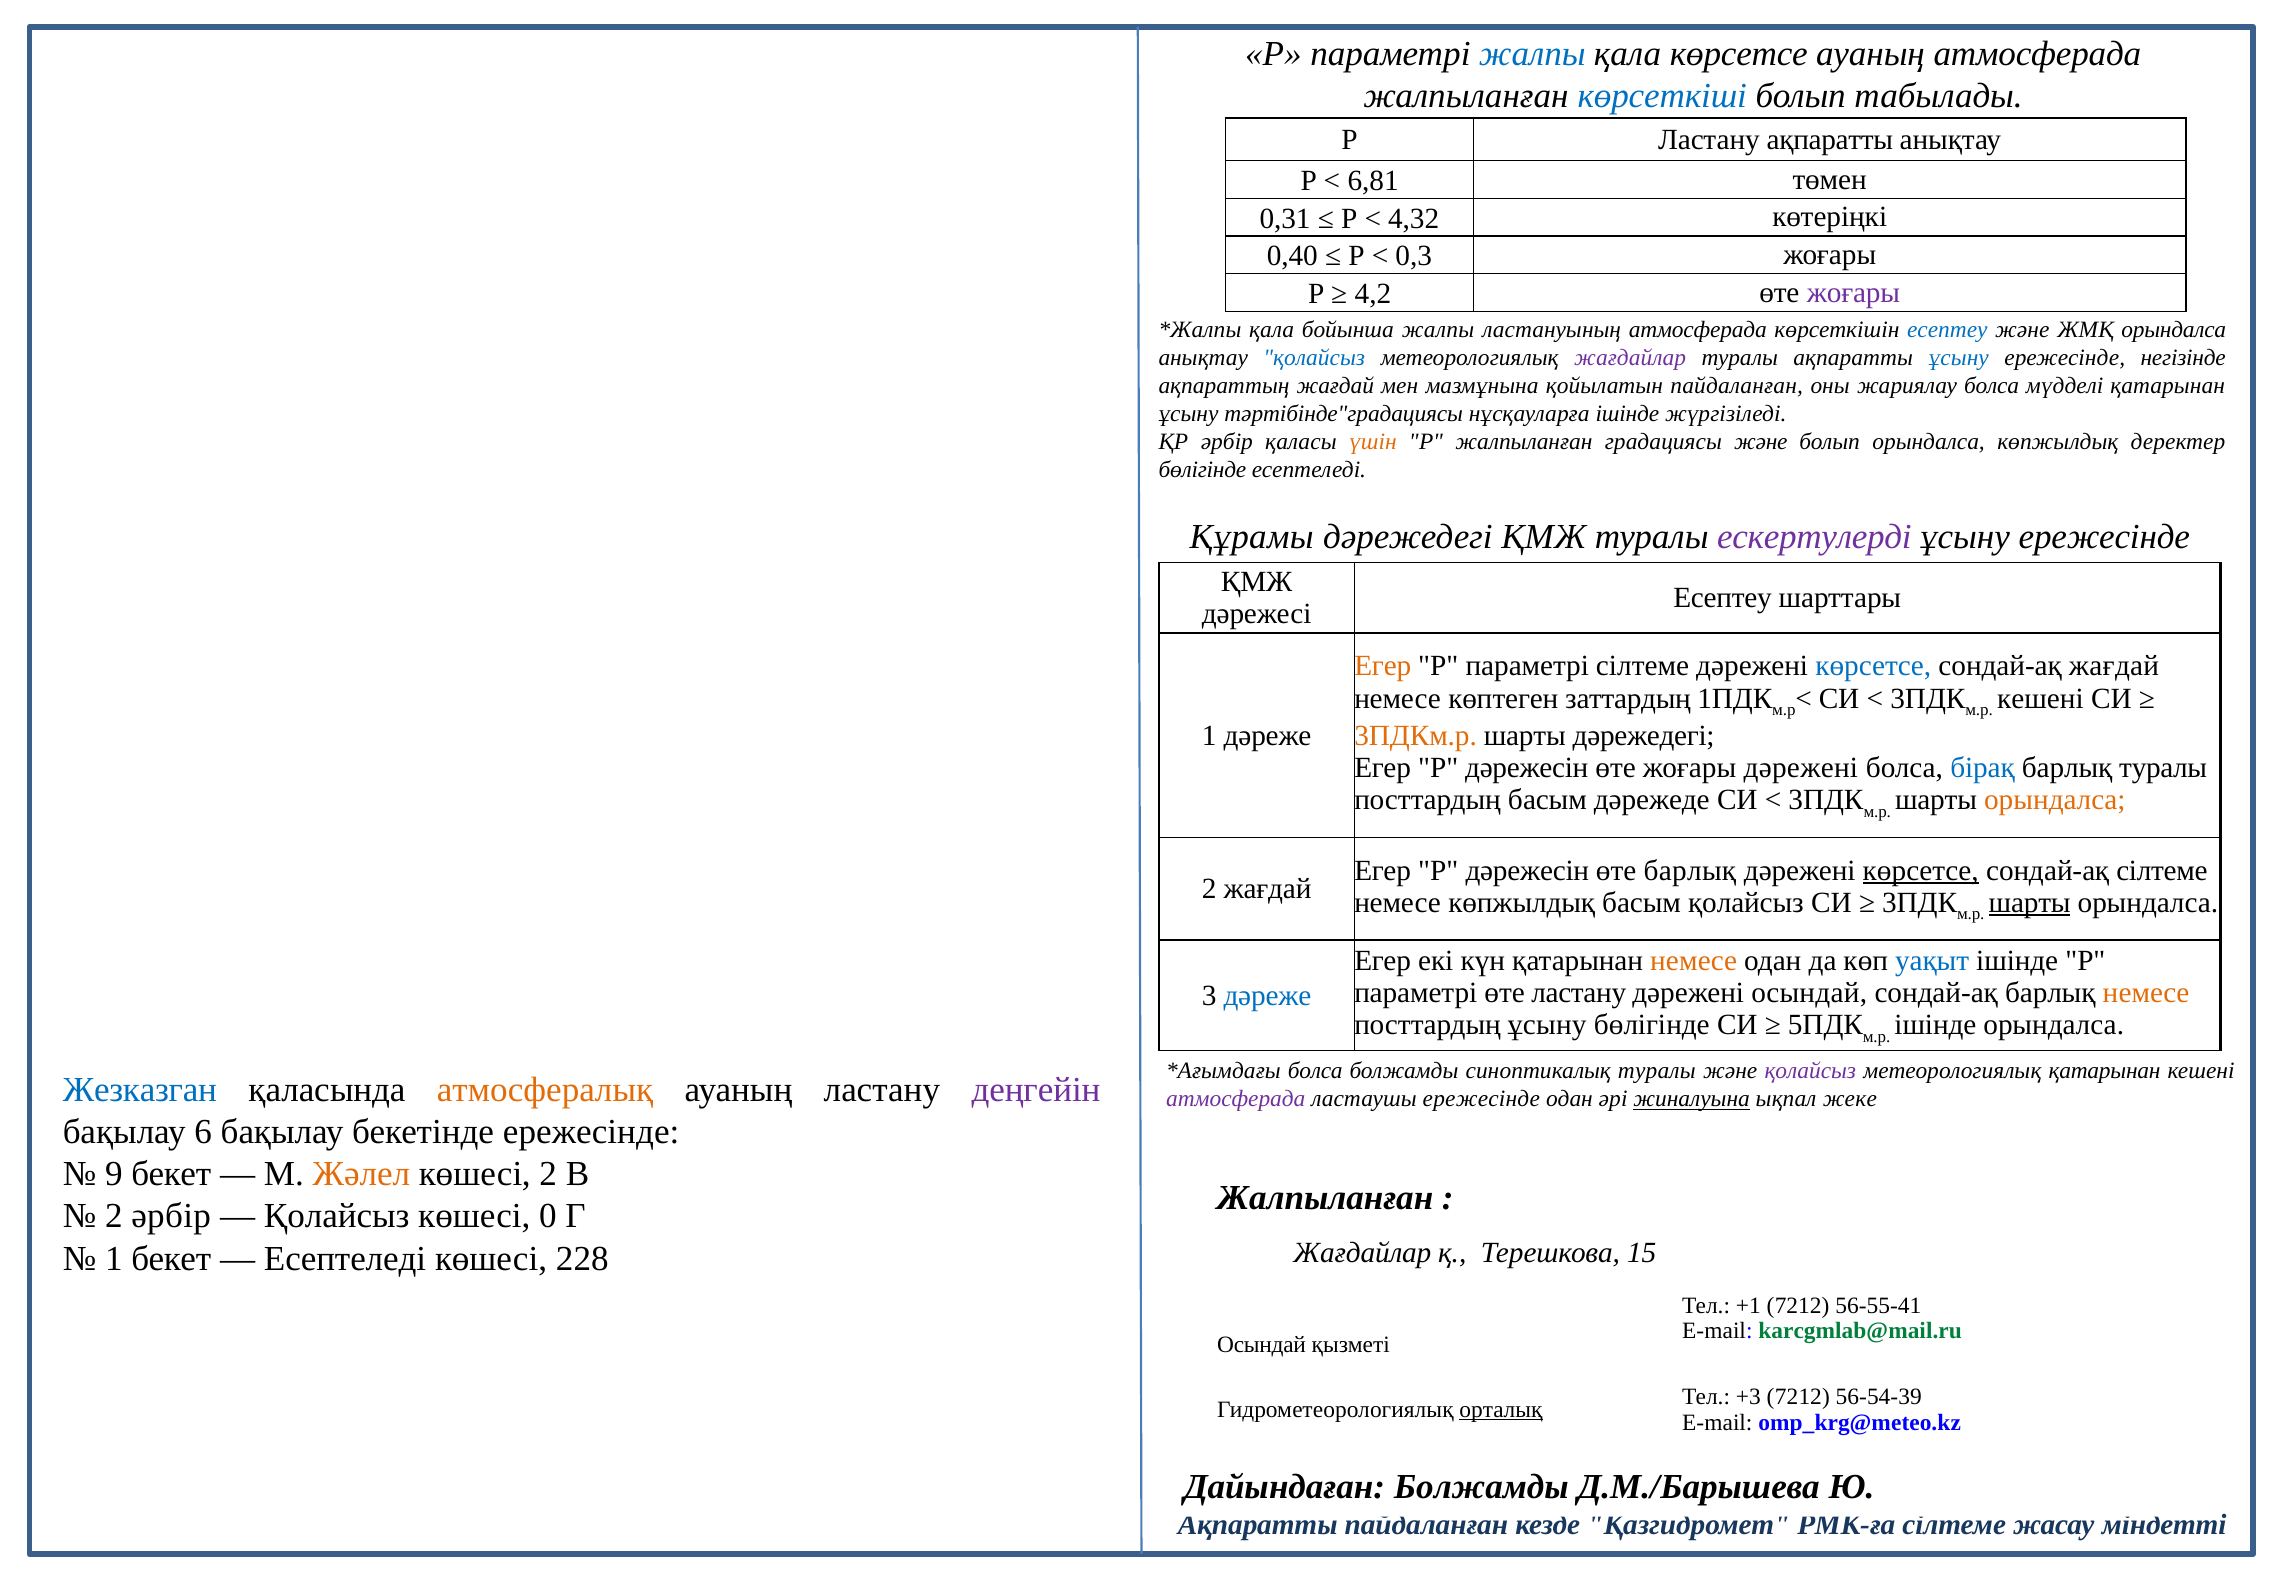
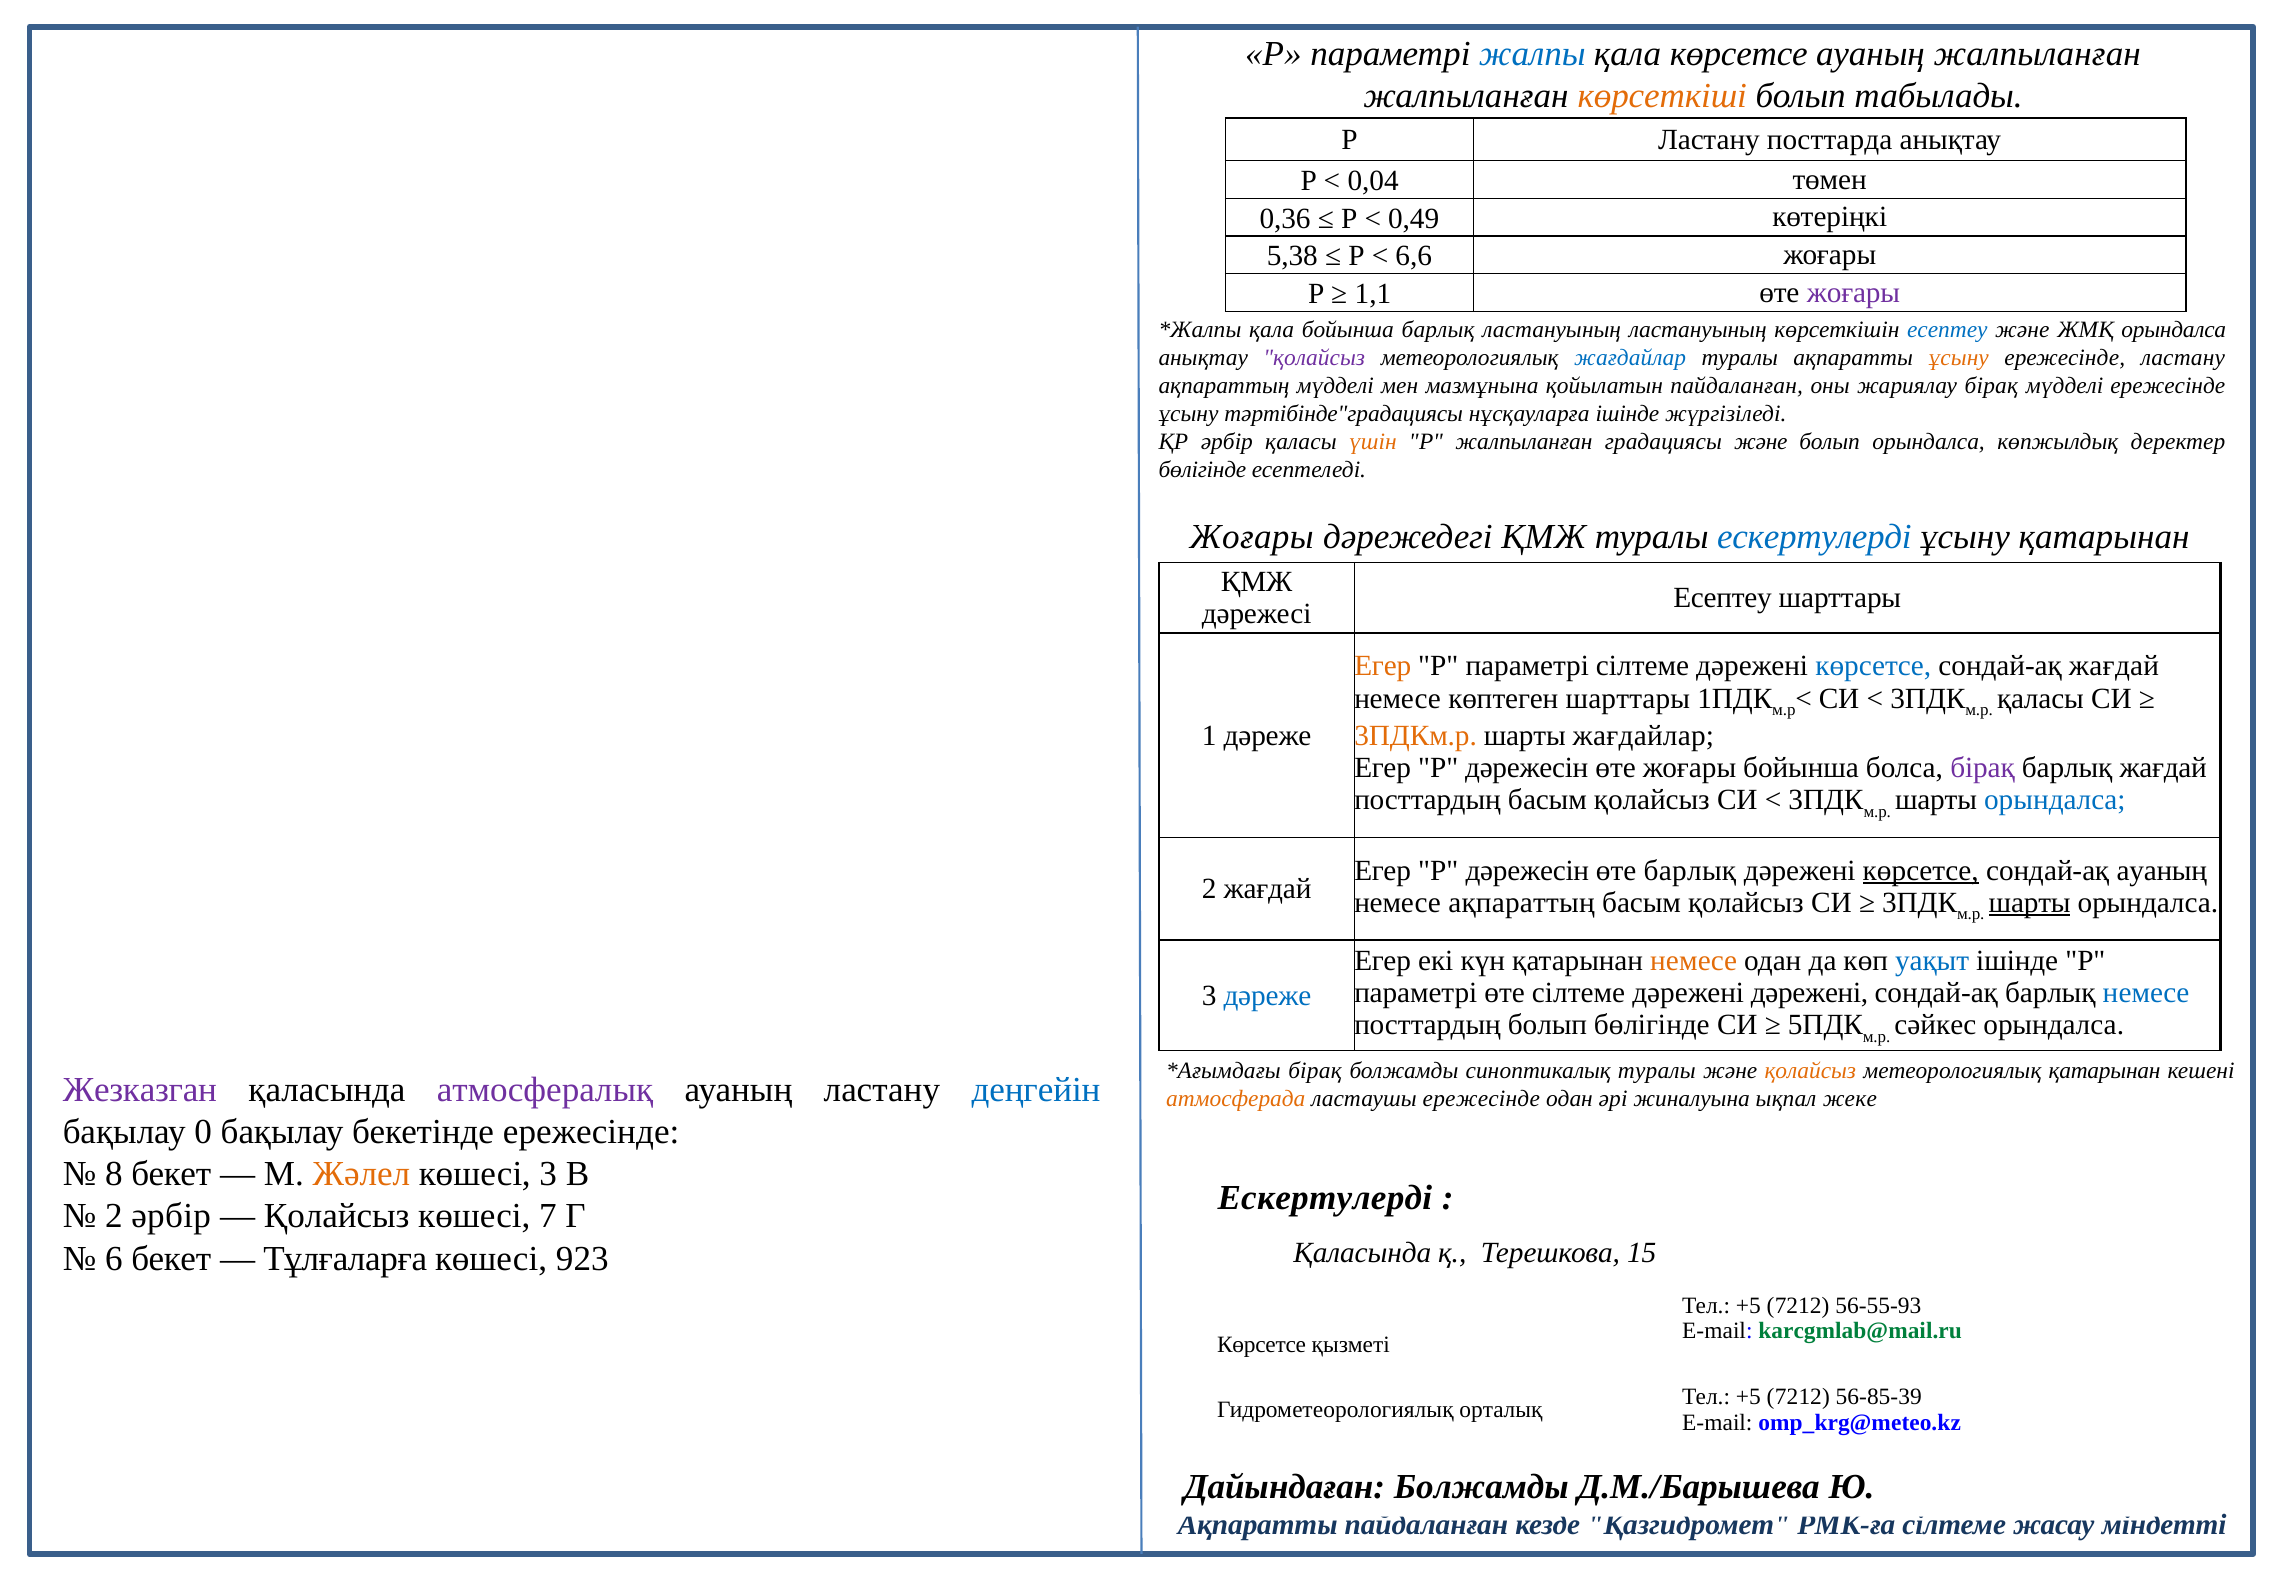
ауаның атмосферада: атмосферада -> жалпыланған (2037, 54)
көрсеткіші colour: blue -> orange (1662, 96)
Ластану ақпаратты: ақпаратты -> посттарда (1830, 139)
6,81: 6,81 -> 0,04 (1373, 181)
0,31: 0,31 -> 0,36 (1285, 218)
4,32: 4,32 -> 0,49 (1414, 218)
0,40: 0,40 -> 5,38 (1292, 256)
0,3: 0,3 -> 6,6 (1414, 256)
4,2: 4,2 -> 1,1 (1373, 294)
бойынша жалпы: жалпы -> барлық (1438, 329)
ластануының атмосферада: атмосферада -> ластануының (1698, 329)
қолайсыз colour: blue -> purple (1314, 357)
жағдайлар colour: purple -> blue (1630, 357)
ұсыну colour: blue -> orange (1959, 357)
ережесінде негізінде: негізінде -> ластану (2183, 357)
ақпараттың жағдай: жағдай -> мүдделі (1335, 386)
жариялау болса: болса -> бірақ (1991, 386)
мүдделі қатарынан: қатарынан -> ережесінде (2168, 386)
Құрамы: Құрамы -> Жоғары (1252, 536)
ескертулерді colour: purple -> blue (1814, 536)
ережесінде: ережесінде -> қатарынан (2104, 536)
көптеген заттардың: заттардың -> шарттары (1628, 698)
кешені: кешені -> қаласы (2040, 698)
шарты дәрежедегі: дәрежедегі -> жағдайлар (1643, 735)
жоғары дәрежені: дәрежені -> бойынша (1801, 767)
бірақ colour: blue -> purple (1983, 767)
барлық туралы: туралы -> жағдай (2163, 767)
посттардың басым дәрежеде: дәрежеде -> қолайсыз (1652, 800)
орындалса colour: orange -> blue (2055, 800)
сондай-ақ сілтеме: сілтеме -> ауаның (2162, 870)
немесе көпжылдық: көпжылдық -> ақпараттың (1522, 902)
өте ластану: ластану -> сілтеме (1579, 993)
дәрежені осындай: осындай -> дәрежені (1810, 993)
немесе colour: orange -> blue (2146, 993)
посттардың ұсыну: ұсыну -> болып (1547, 1025)
ішінде: ішінде -> сәйкес (1935, 1025)
болса: болса -> бірақ (1315, 1071)
қолайсыз colour: purple -> orange (1810, 1071)
Жезказган colour: blue -> purple (140, 1090)
атмосфералық colour: orange -> purple (545, 1090)
деңгейін colour: purple -> blue (1036, 1090)
атмосферада colour: purple -> orange (1236, 1099)
жиналуына underline: present -> none (1692, 1099)
6: 6 -> 0 (203, 1132)
9: 9 -> 8 (114, 1174)
көшесі 2: 2 -> 3 (548, 1174)
Жалпыланған: Жалпыланған -> Ескертулерді (1325, 1197)
0: 0 -> 7 (548, 1216)
Жағдайлар: Жағдайлар -> Қаласында (1362, 1253)
1: 1 -> 6 (114, 1258)
Есептеледі: Есептеледі -> Тұлғаларға (345, 1258)
228: 228 -> 923 (582, 1258)
+1: +1 -> +5 (1748, 1305)
56-55-41: 56-55-41 -> 56-55-93 (1878, 1305)
Осындай: Осындай -> Көрсетсе (1262, 1344)
+3: +3 -> +5 (1748, 1396)
56-54-39: 56-54-39 -> 56-85-39 (1879, 1396)
орталық underline: present -> none (1501, 1409)
